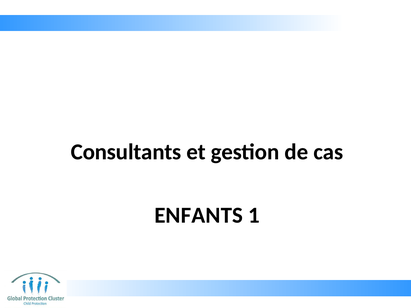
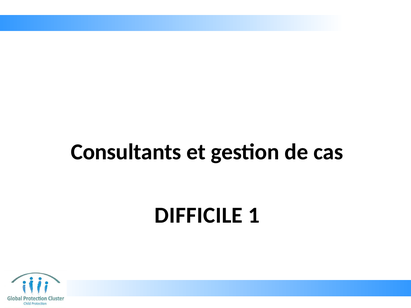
ENFANTS: ENFANTS -> DIFFICILE (199, 215)
